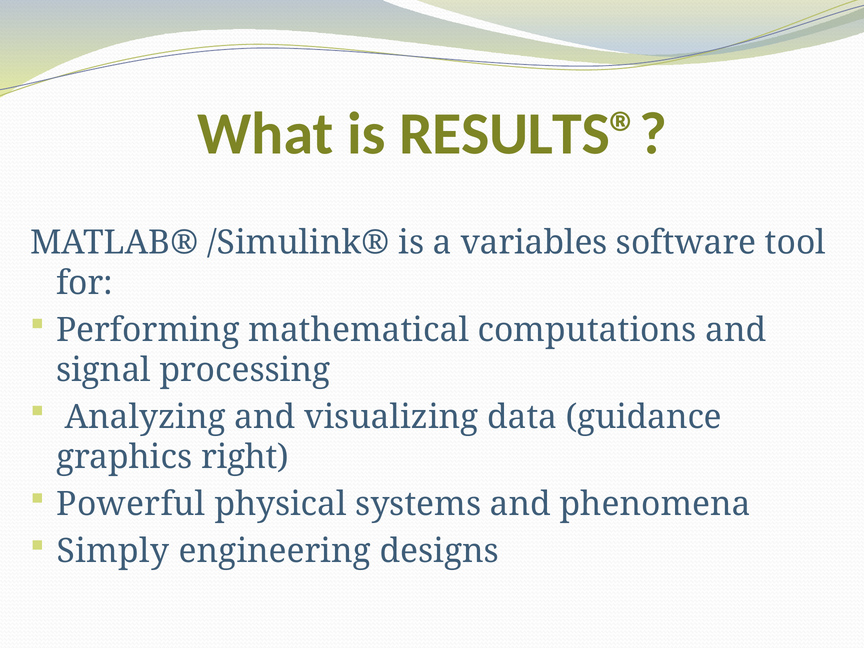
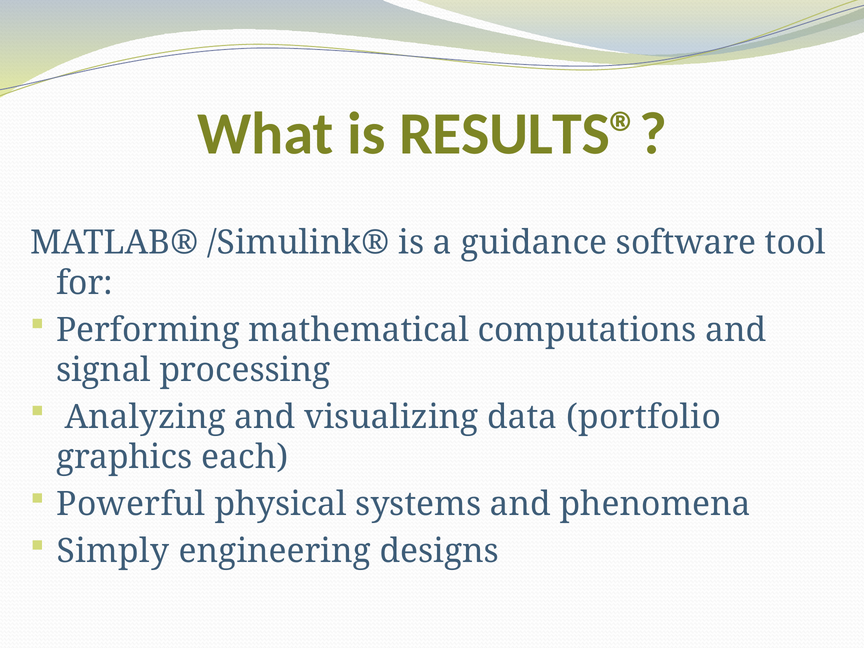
variables: variables -> guidance (534, 243)
guidance: guidance -> portfolio (644, 417)
right: right -> each (245, 457)
